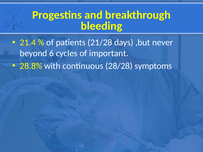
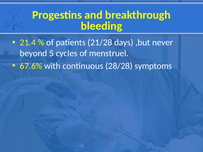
6: 6 -> 5 (52, 53)
important: important -> menstruel (109, 53)
28.8%: 28.8% -> 67.6% (31, 66)
